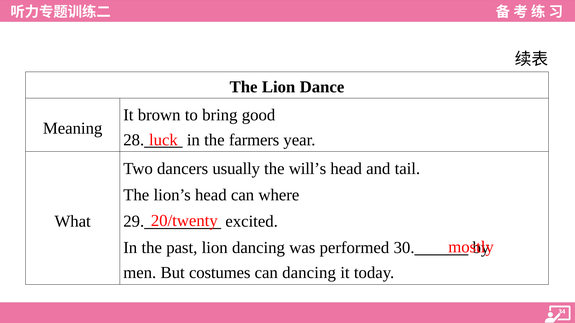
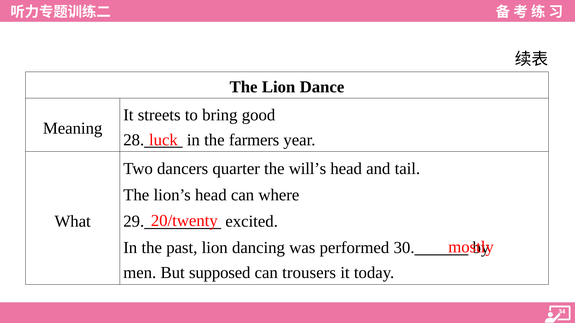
brown: brown -> streets (159, 115)
usually: usually -> quarter (236, 169)
costumes: costumes -> supposed (220, 273)
can dancing: dancing -> trousers (309, 273)
